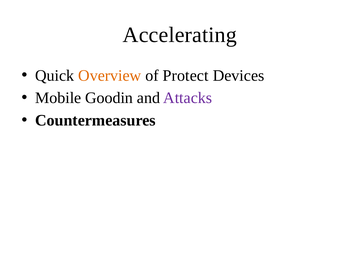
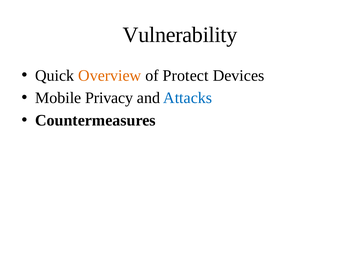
Accelerating: Accelerating -> Vulnerability (180, 35)
Goodin: Goodin -> Privacy (109, 98)
Attacks colour: purple -> blue (188, 98)
